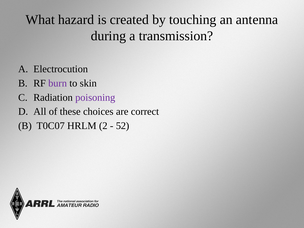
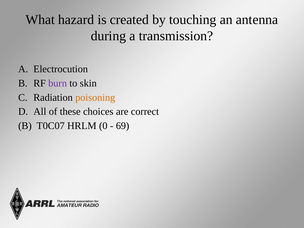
poisoning colour: purple -> orange (95, 97)
2: 2 -> 0 (103, 126)
52: 52 -> 69 (123, 126)
